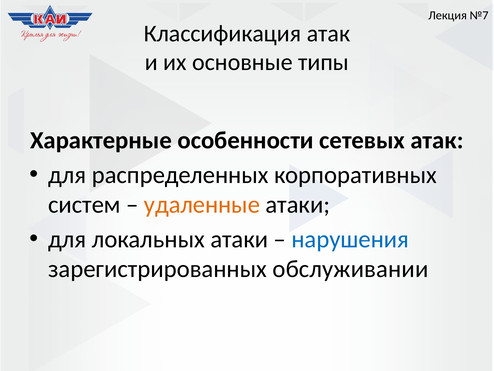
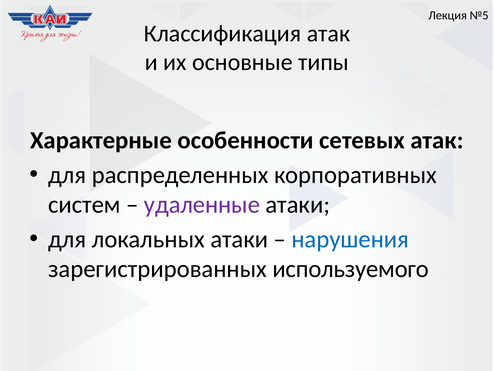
№7: №7 -> №5 (479, 16)
удаленные colour: orange -> purple (202, 204)
обслуживании: обслуживании -> используемого (351, 268)
